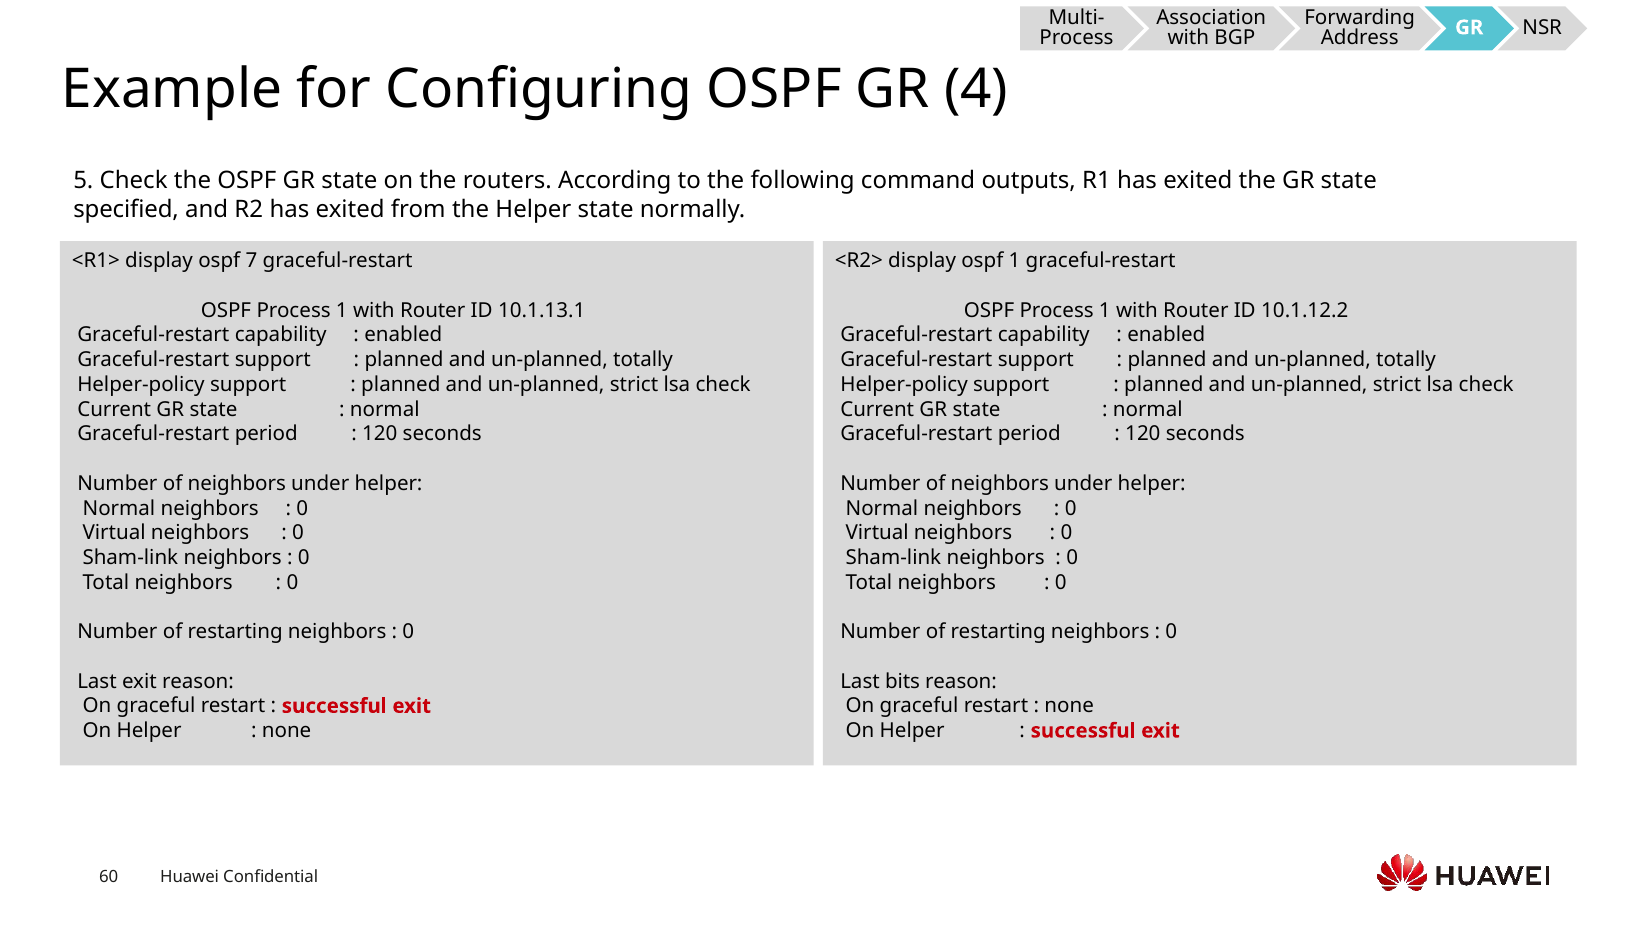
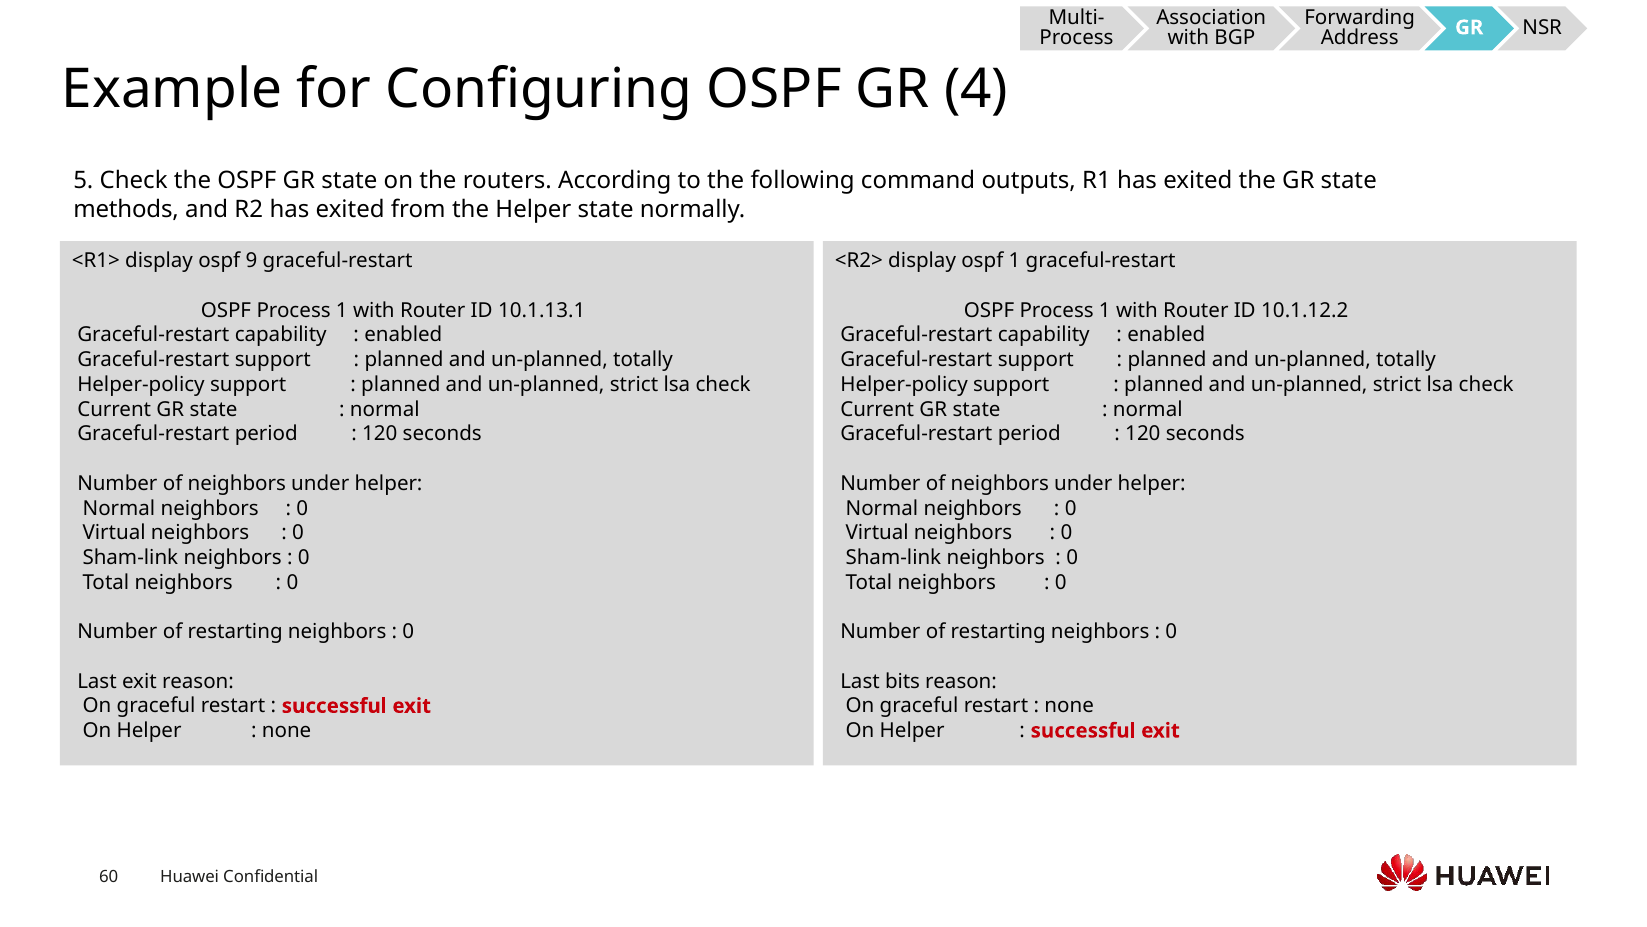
specified: specified -> methods (126, 209)
7: 7 -> 9 (251, 261)
